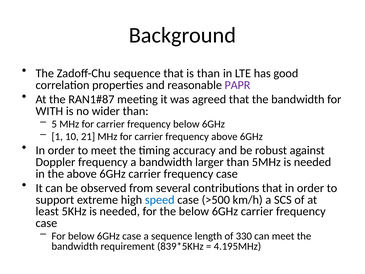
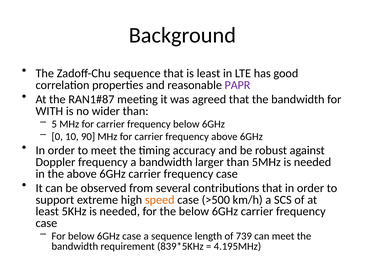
is than: than -> least (208, 73)
1: 1 -> 0 (57, 136)
21: 21 -> 90 (88, 136)
speed colour: blue -> orange (160, 200)
330: 330 -> 739 (244, 236)
